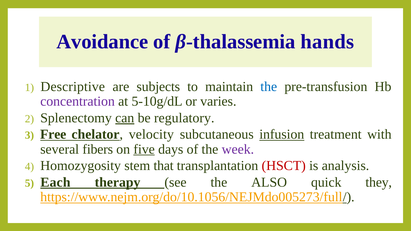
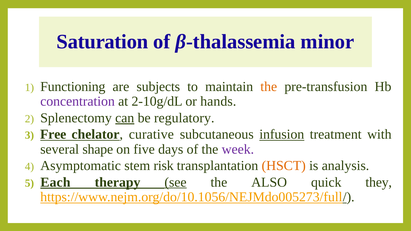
Avoidance: Avoidance -> Saturation (102, 42)
hands: hands -> minor (327, 42)
Descriptive: Descriptive -> Functioning (73, 87)
the colour: blue -> orange (269, 87)
5-10g/dL: 5-10g/dL -> 2-10g/dL (157, 101)
varies: varies -> hands (218, 101)
velocity: velocity -> curative (151, 134)
fibers: fibers -> shape (98, 149)
five underline: present -> none (144, 149)
Homozygosity: Homozygosity -> Asymptomatic (81, 166)
that: that -> risk (164, 166)
HSCT colour: red -> orange (284, 166)
see underline: none -> present (176, 182)
